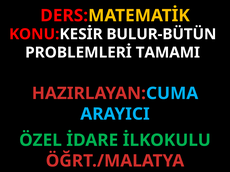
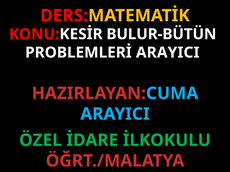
PROBLEMLERİ TAMAMI: TAMAMI -> ARAYICI (168, 53)
